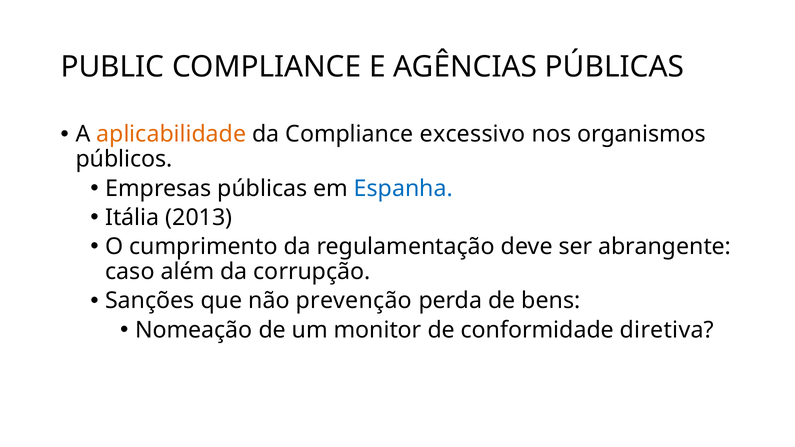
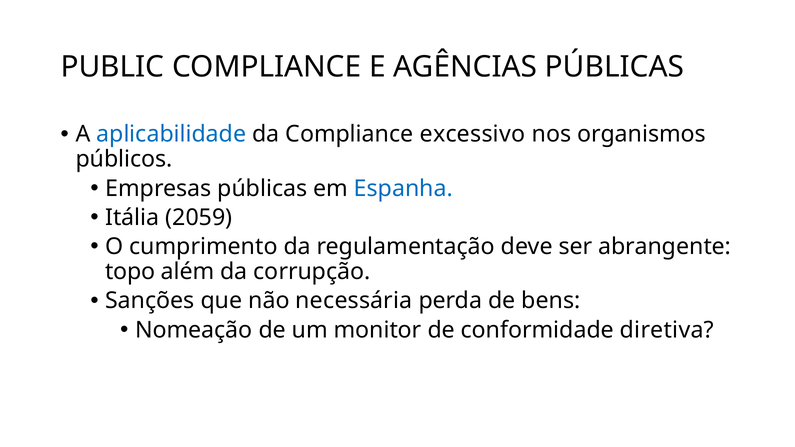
aplicabilidade colour: orange -> blue (171, 134)
2013: 2013 -> 2059 (199, 218)
caso: caso -> topo (130, 272)
prevenção: prevenção -> necessária (354, 301)
